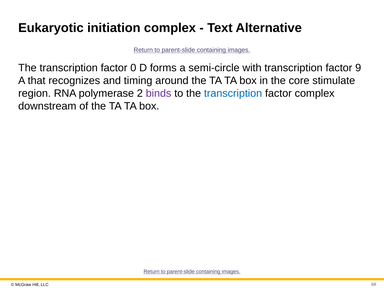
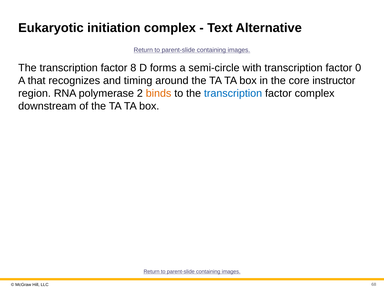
0: 0 -> 8 (133, 68)
9: 9 -> 0 (358, 68)
stimulate: stimulate -> instructor (334, 81)
binds colour: purple -> orange (159, 93)
